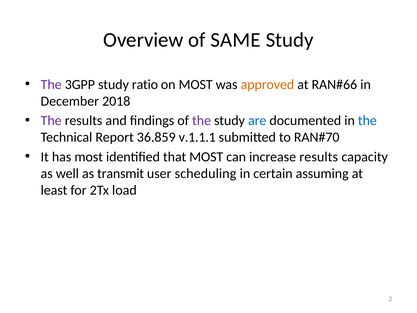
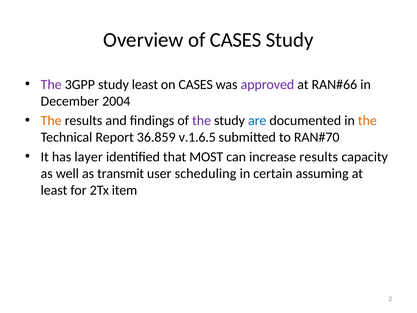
of SAME: SAME -> CASES (236, 40)
study ratio: ratio -> least (145, 84)
on MOST: MOST -> CASES (196, 84)
approved colour: orange -> purple (267, 84)
2018: 2018 -> 2004 (116, 101)
The colour: purple -> orange (51, 121)
the colour: blue -> orange (367, 121)
v.1.1.1: v.1.1.1 -> v.1.6.5 (197, 137)
has most: most -> layer (89, 157)
load: load -> item (125, 190)
